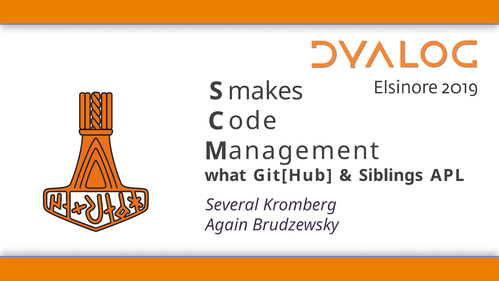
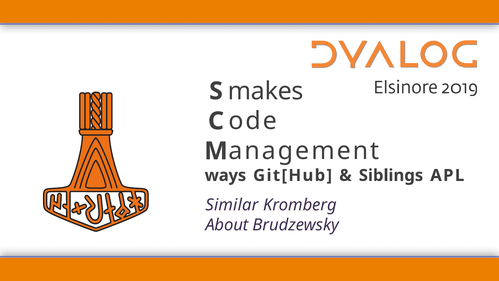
what: what -> ways (225, 175)
Several: Several -> Similar (232, 205)
Again: Again -> About (227, 225)
